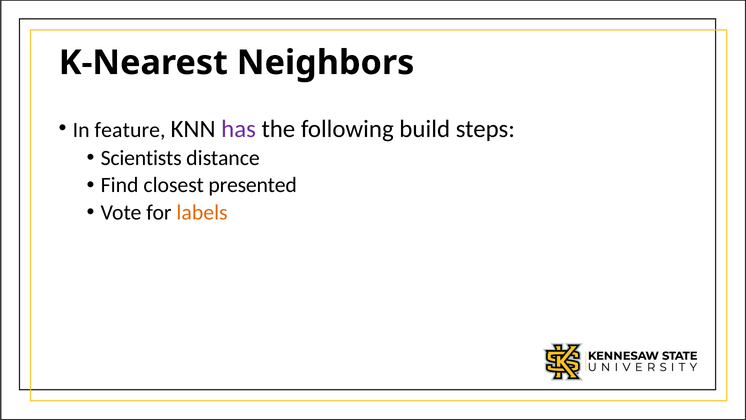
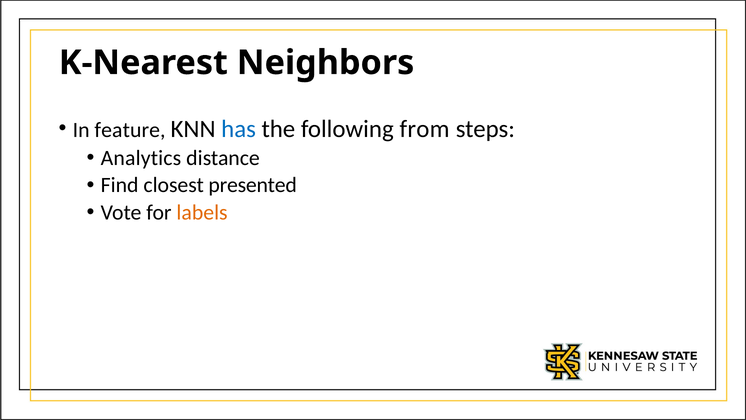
has colour: purple -> blue (239, 129)
build: build -> from (425, 129)
Scientists: Scientists -> Analytics (141, 158)
